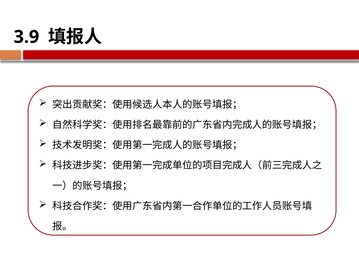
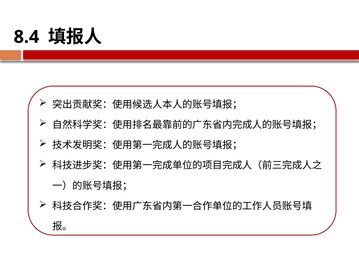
3.9: 3.9 -> 8.4 (26, 37)
